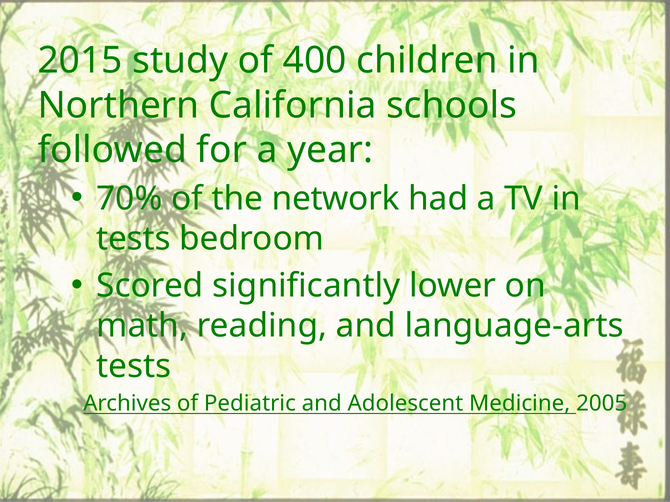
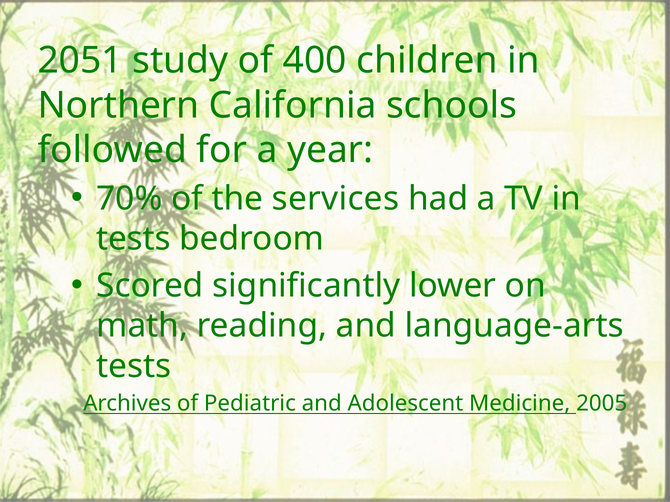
2015: 2015 -> 2051 (80, 61)
network: network -> services (336, 199)
